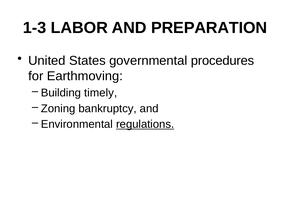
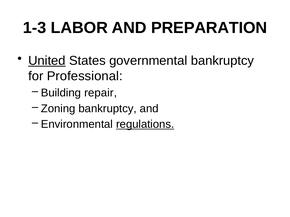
United underline: none -> present (47, 61)
governmental procedures: procedures -> bankruptcy (222, 61)
Earthmoving: Earthmoving -> Professional (85, 76)
timely: timely -> repair (101, 93)
